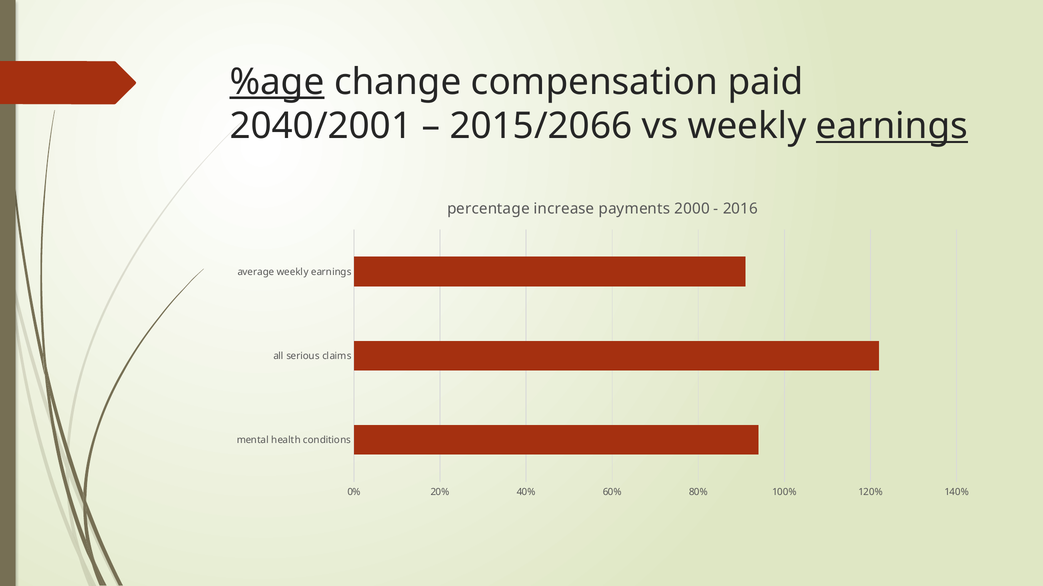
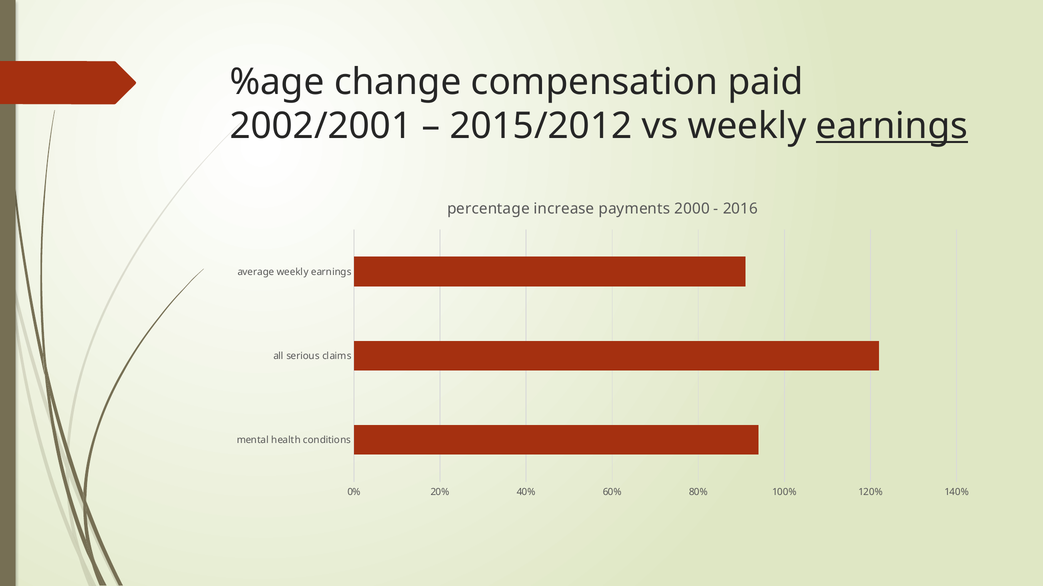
%age underline: present -> none (277, 82)
2040/2001: 2040/2001 -> 2002/2001 (321, 126)
2015/2066: 2015/2066 -> 2015/2012 (541, 126)
